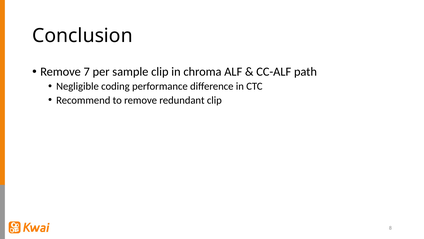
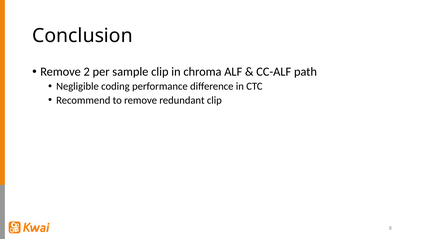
7: 7 -> 2 (87, 72)
